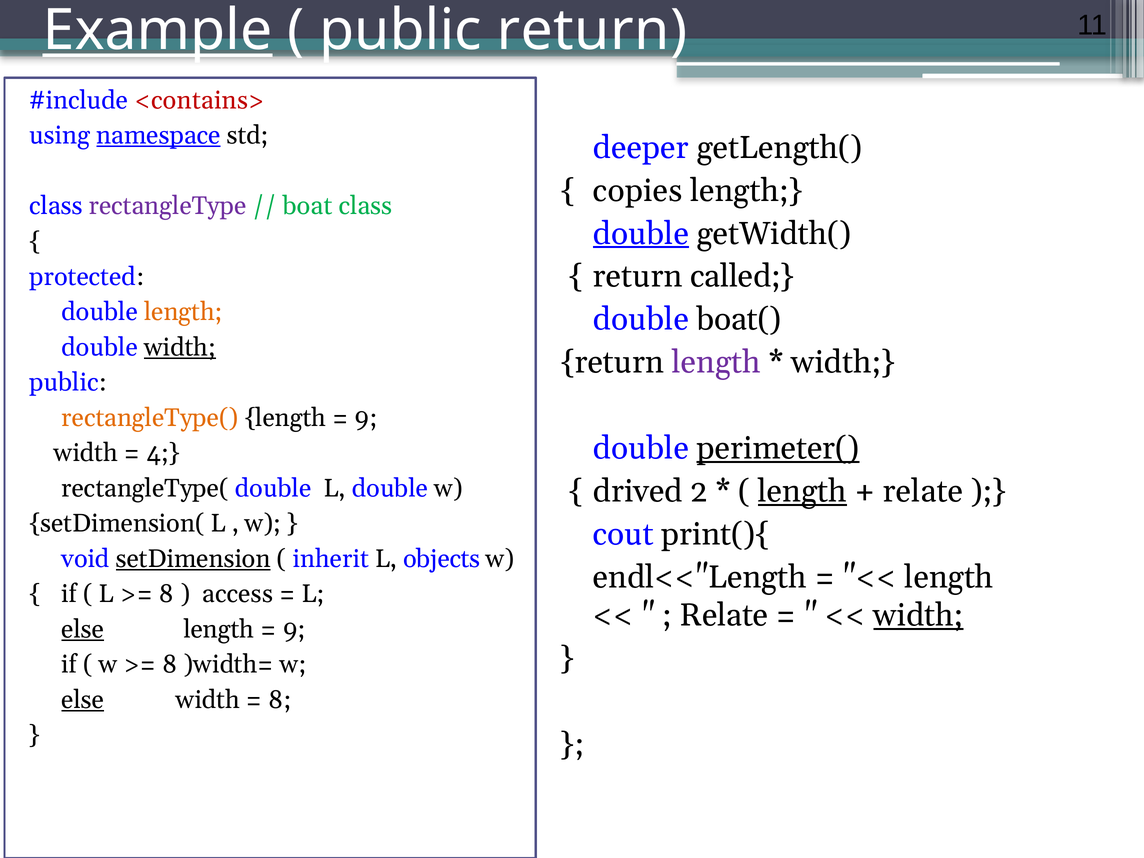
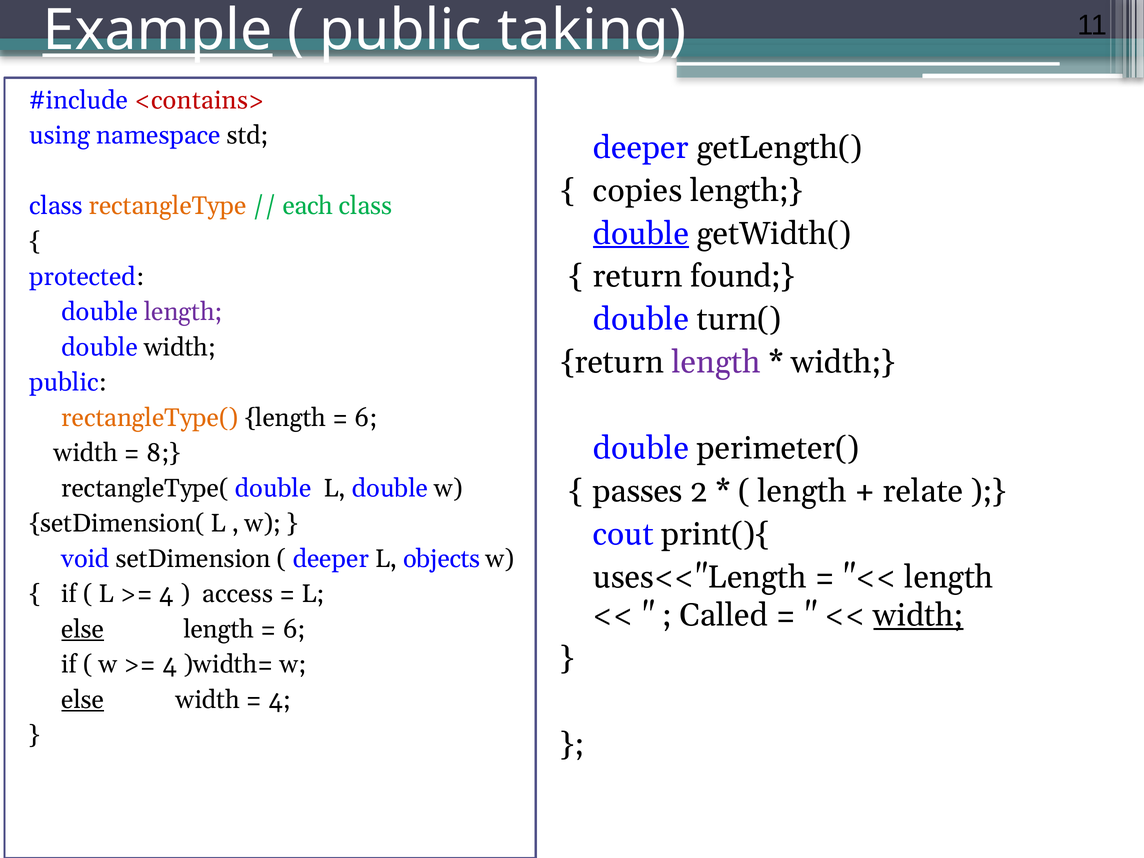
public return: return -> taking (592, 31)
namespace underline: present -> none (158, 136)
rectangleType colour: purple -> orange (168, 206)
boat: boat -> each (308, 206)
called: called -> found (742, 276)
length colour: orange -> purple (183, 312)
boat(: boat( -> turn( (739, 319)
width underline: present -> none (180, 347)
9: 9 -> 6 (366, 418)
perimeter( underline: present -> none (778, 448)
4: 4 -> 8 (164, 453)
drived: drived -> passes (638, 491)
length underline: present -> none (802, 491)
setDimension underline: present -> none (193, 559)
inherit: inherit -> deeper (331, 559)
endl<<"Length: endl<<"Length -> uses<<"Length (700, 577)
8: 8 -> 4 (166, 594)
Relate: Relate -> Called (724, 615)
9: 9 -> 6 (294, 629)
8: 8 -> 4 (170, 665)
8: 8 -> 4 (280, 700)
